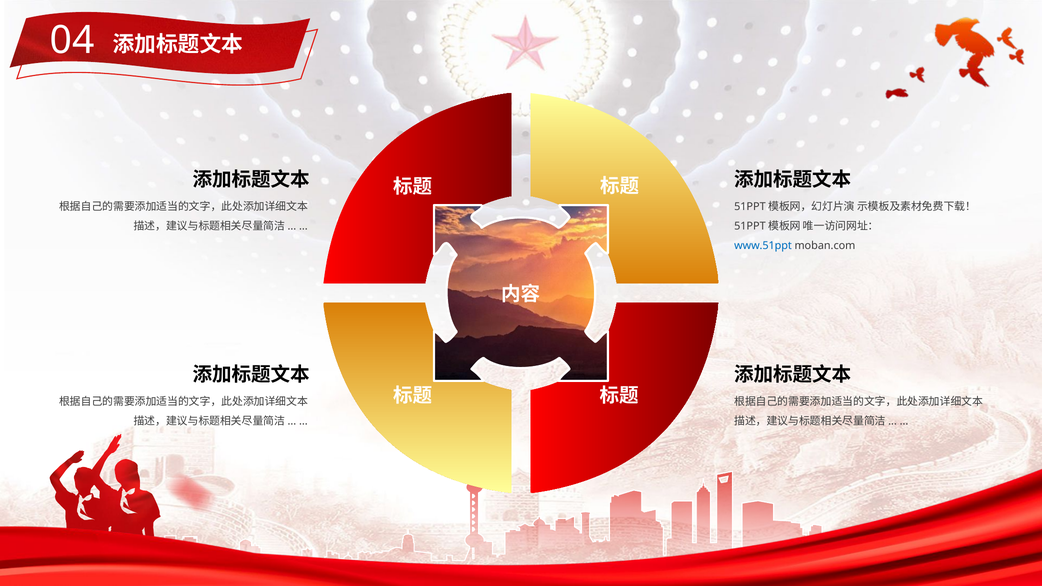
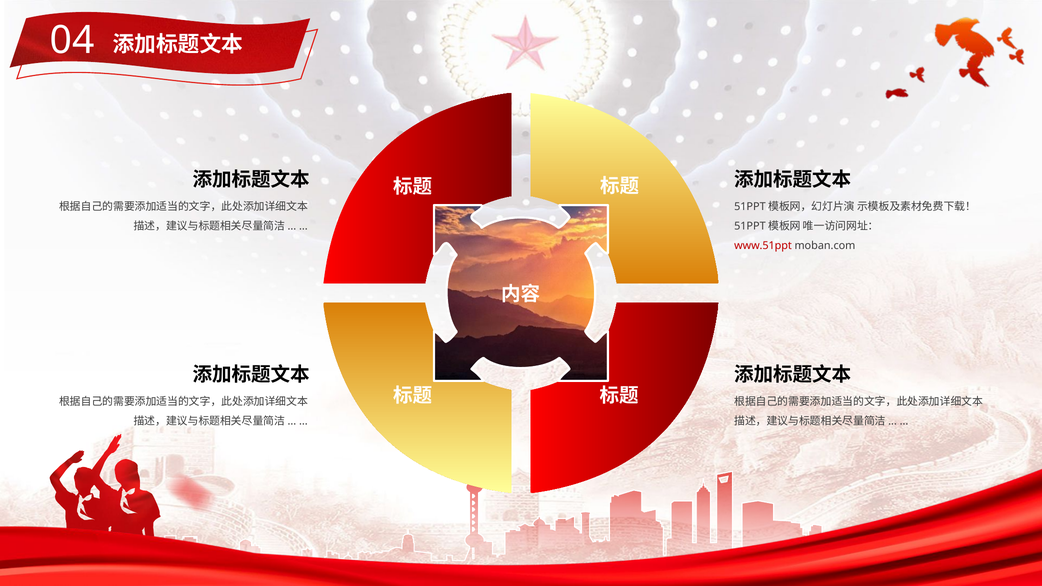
www.51ppt colour: blue -> red (763, 246)
